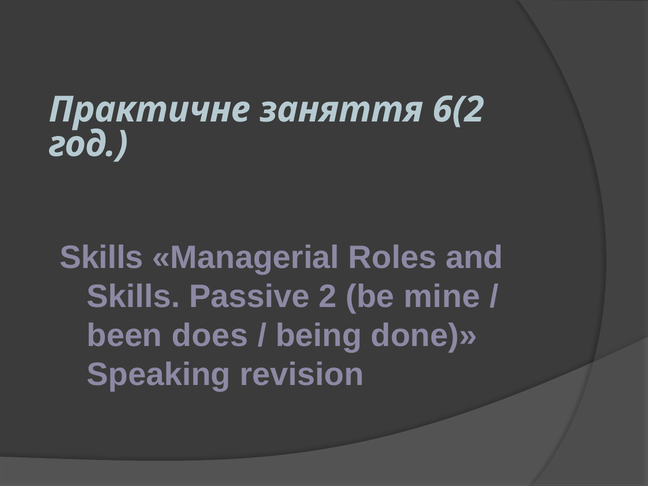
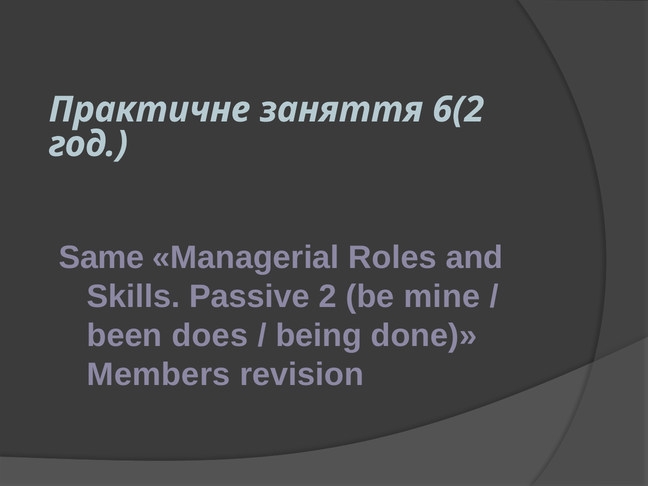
Skills: Skills -> Same (102, 258)
Speaking: Speaking -> Members (159, 374)
